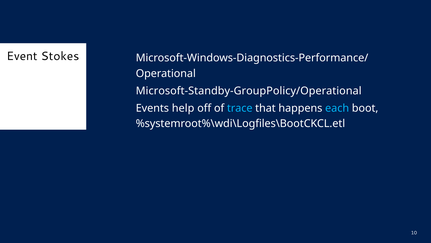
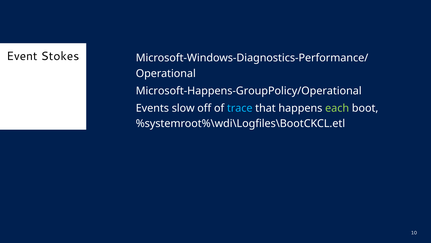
Microsoft-Standby-GroupPolicy/Operational: Microsoft-Standby-GroupPolicy/Operational -> Microsoft-Happens-GroupPolicy/Operational (249, 91)
help: help -> slow (183, 108)
each colour: light blue -> light green (337, 108)
